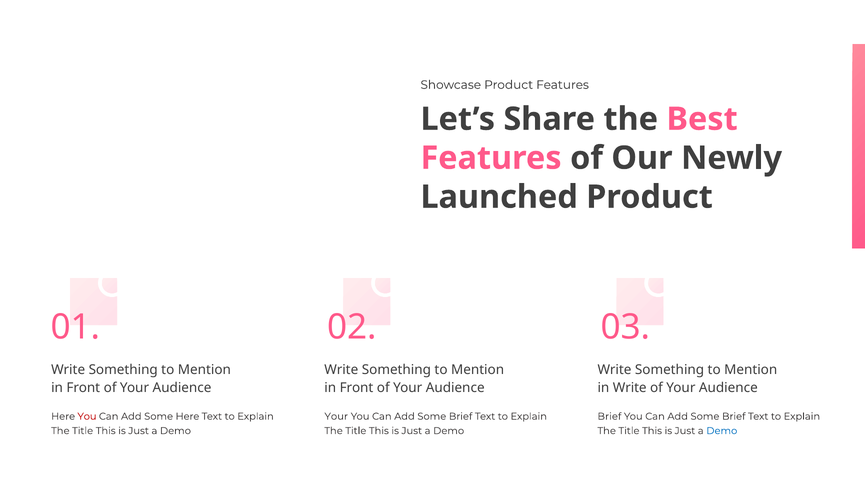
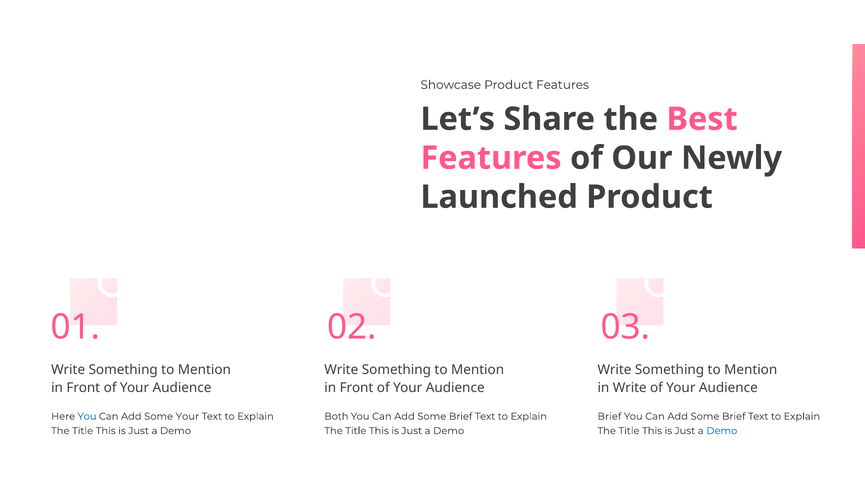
You colour: red -> blue (87, 416)
Some Here: Here -> Your (187, 416)
Your: Your -> Both (336, 416)
